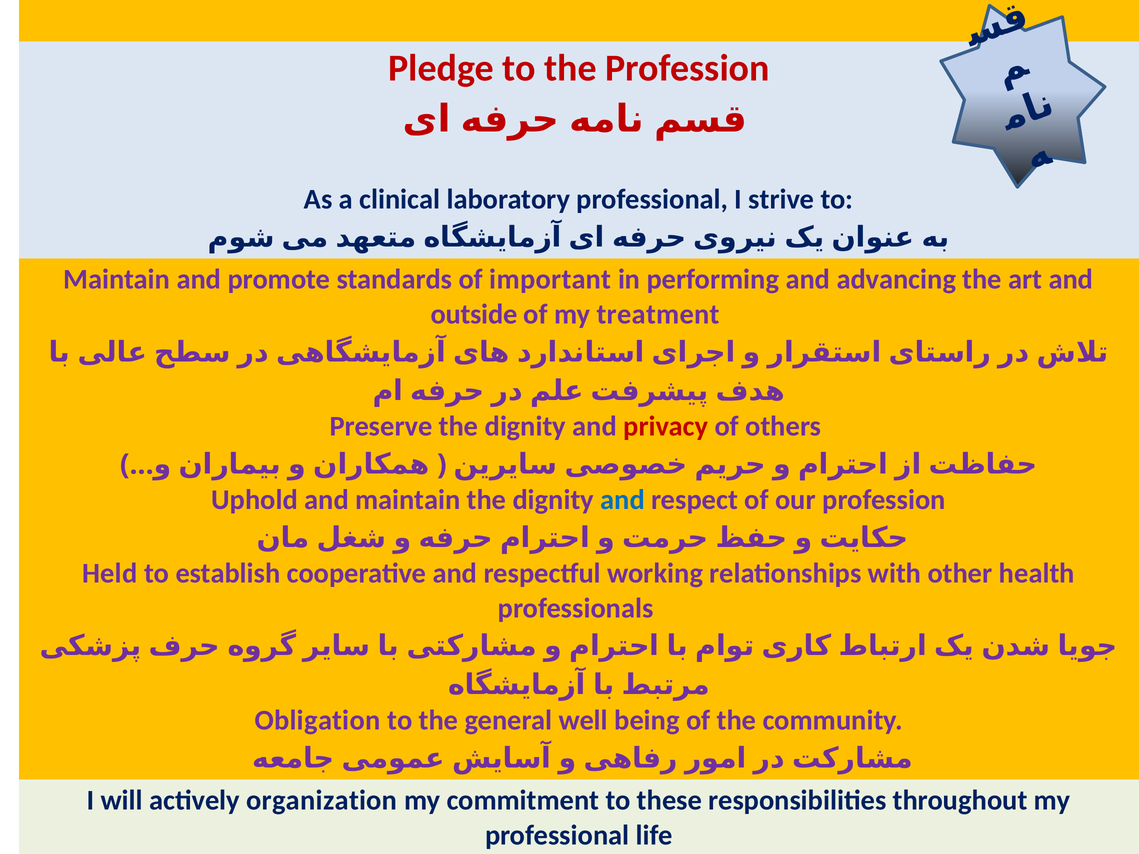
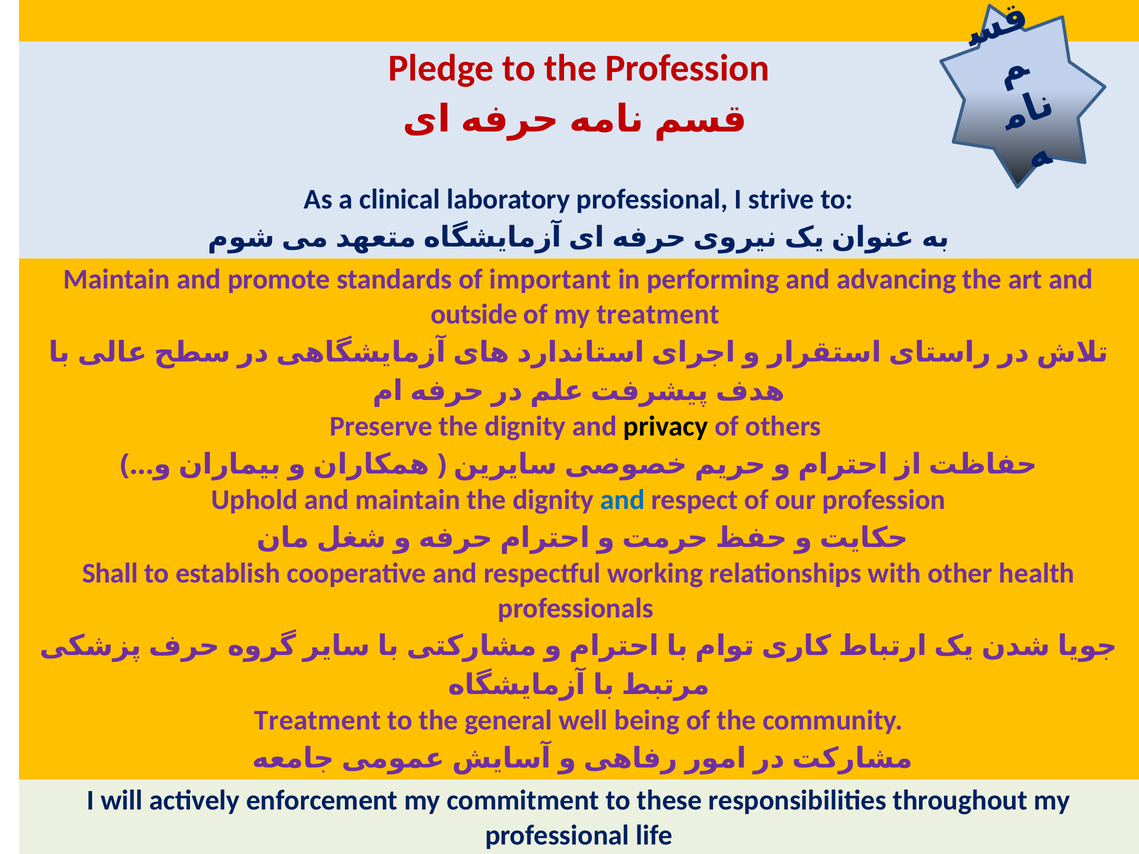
privacy colour: red -> black (666, 427)
Held: Held -> Shall (110, 574)
Obligation: Obligation -> Treatment (318, 721)
organization: organization -> enforcement (322, 801)
